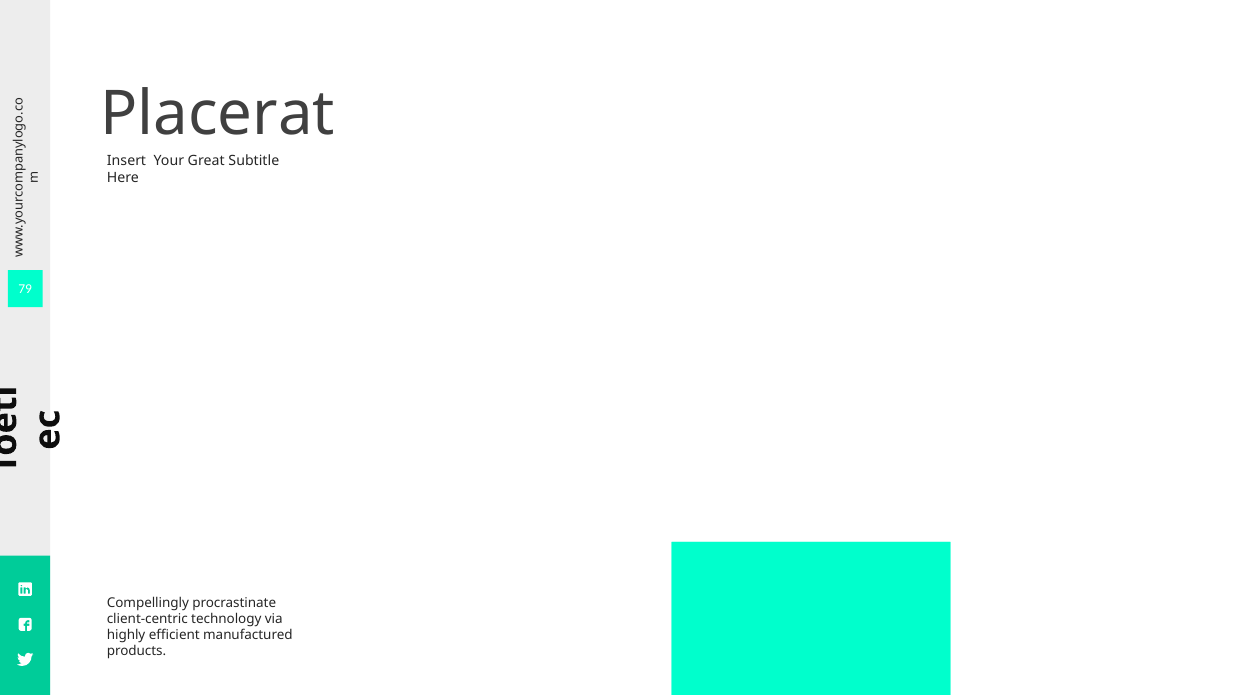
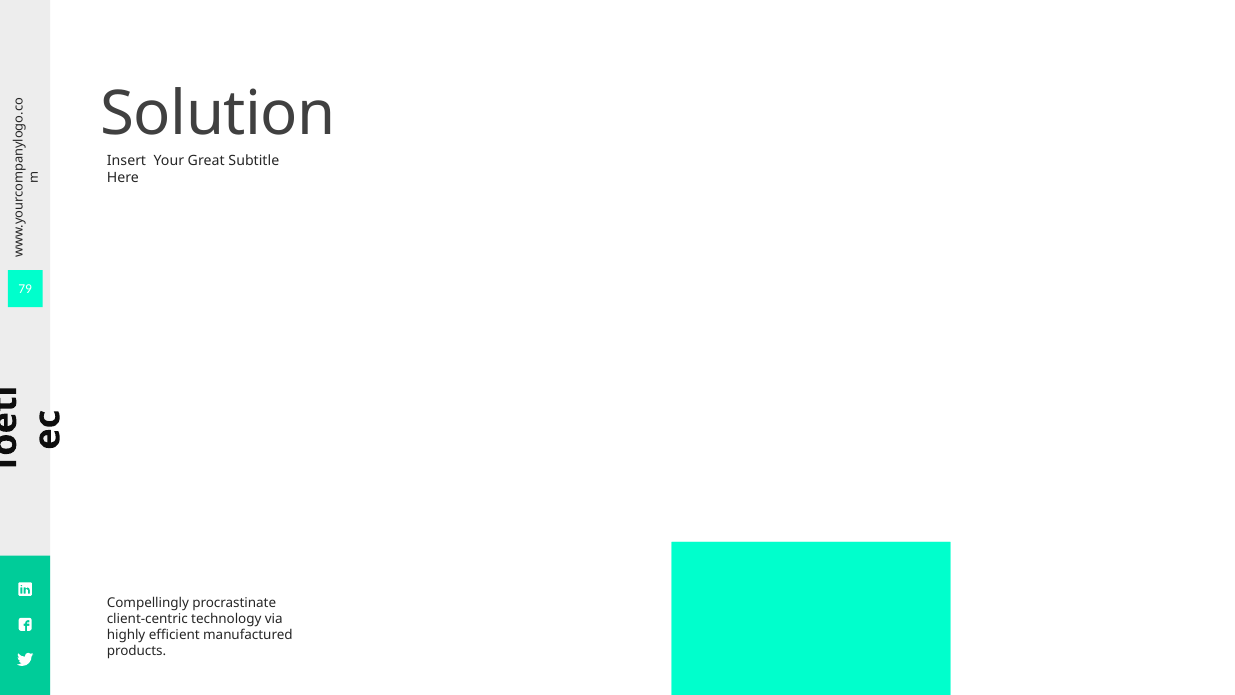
Placerat: Placerat -> Solution (218, 114)
